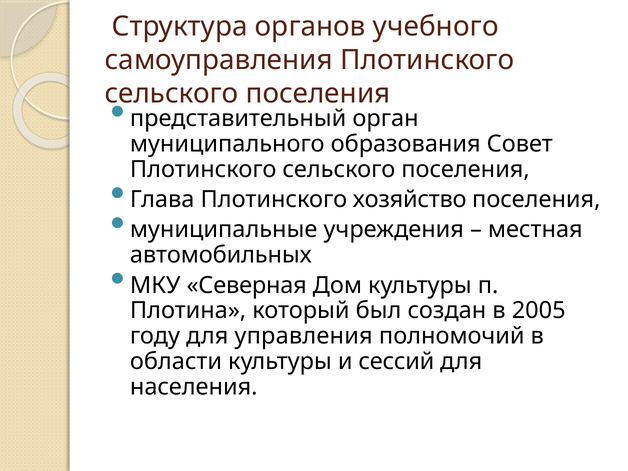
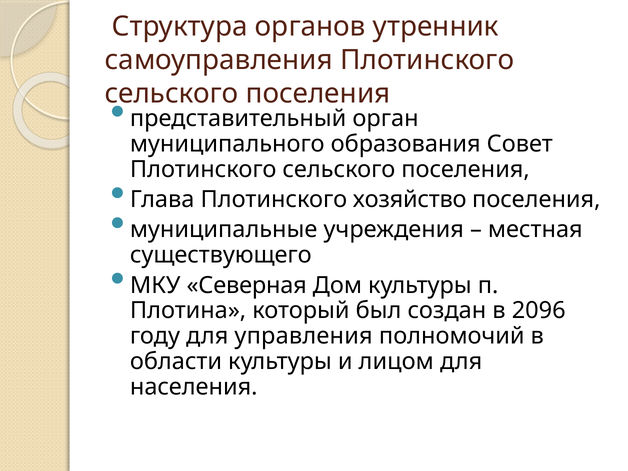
учебного: учебного -> утренник (436, 27)
автомобильных: автомобильных -> существующего (221, 255)
2005: 2005 -> 2096 (539, 311)
сессий: сессий -> лицом (396, 362)
